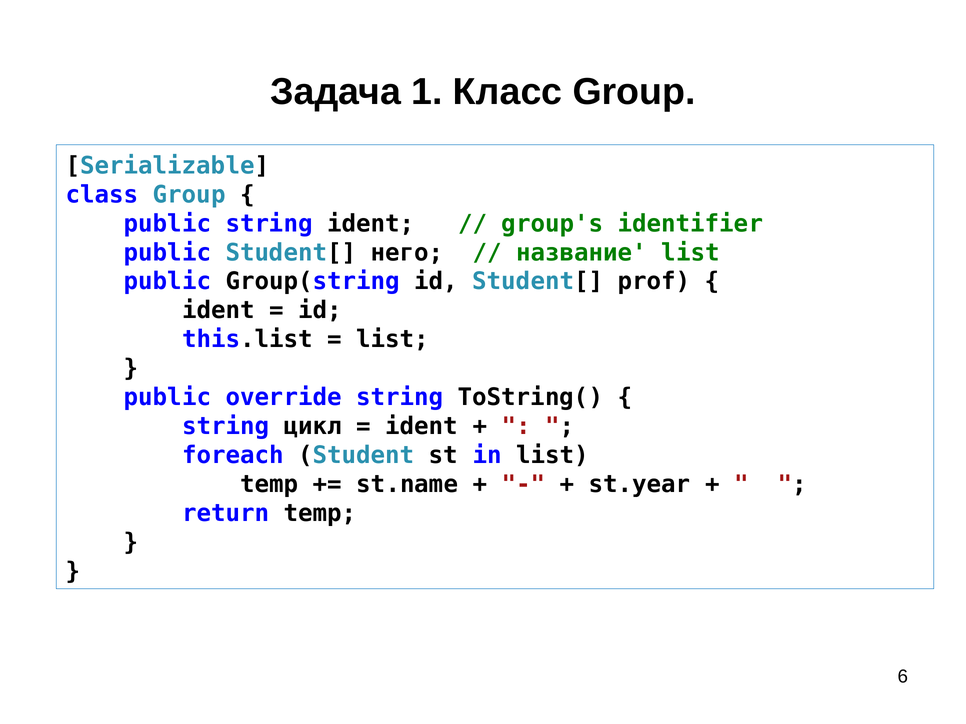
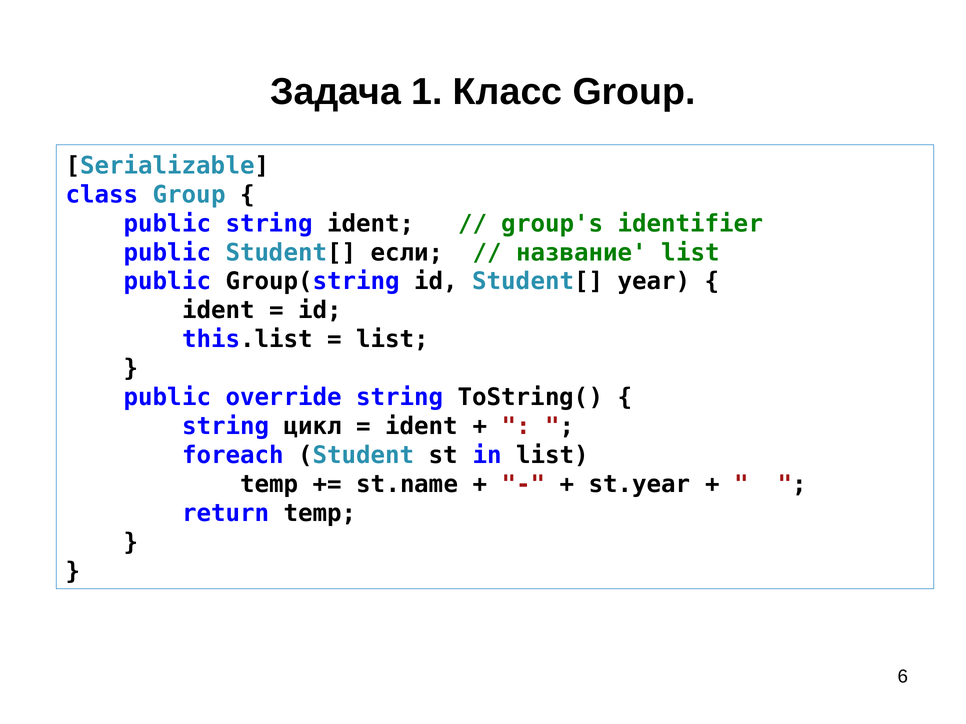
него: него -> если (407, 253)
prof: prof -> year (654, 282)
